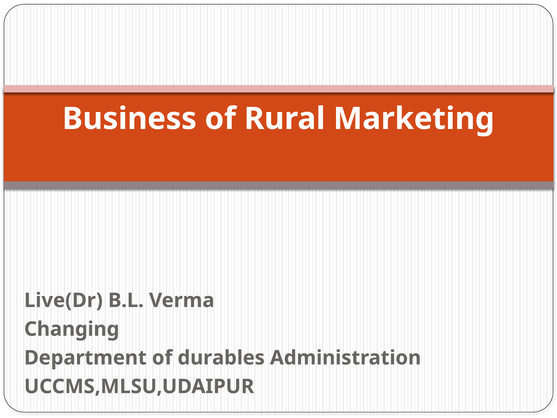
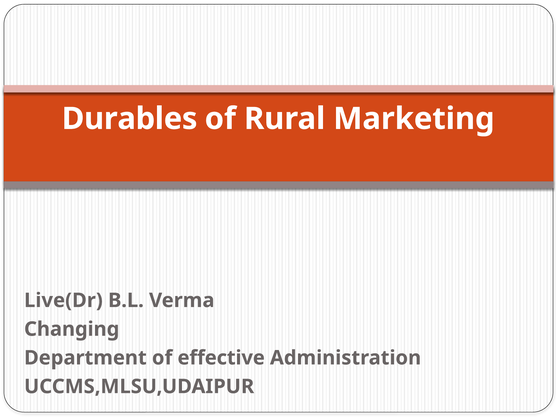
Business: Business -> Durables (130, 119)
durables: durables -> effective (221, 358)
